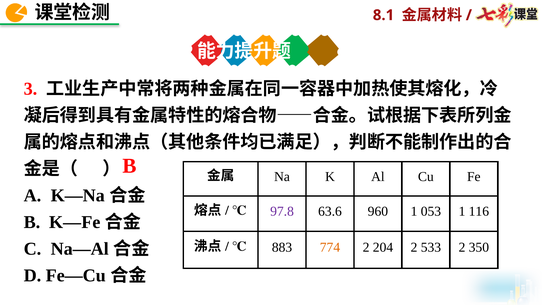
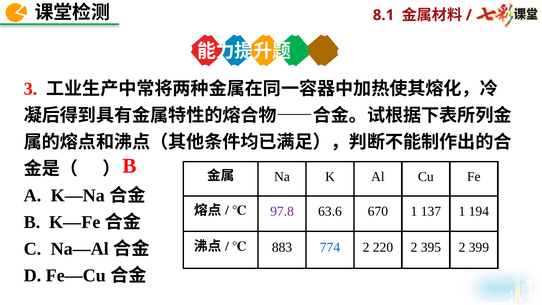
960: 960 -> 670 (378, 211)
053: 053 -> 137 (431, 211)
116: 116 -> 194 (479, 211)
774 colour: orange -> blue (330, 247)
204: 204 -> 220 (383, 247)
533: 533 -> 395 (431, 247)
350: 350 -> 399 (479, 247)
